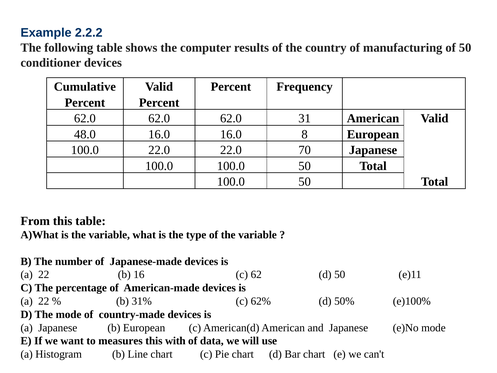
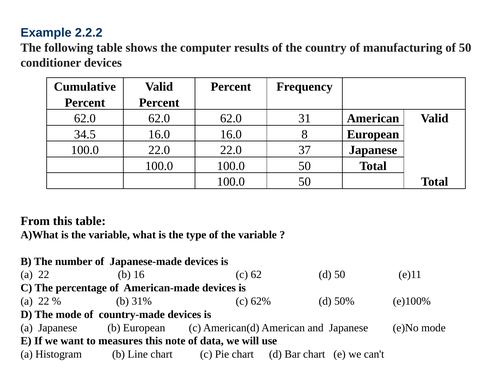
48.0: 48.0 -> 34.5 (85, 134)
70: 70 -> 37 (305, 150)
with: with -> note (175, 341)
